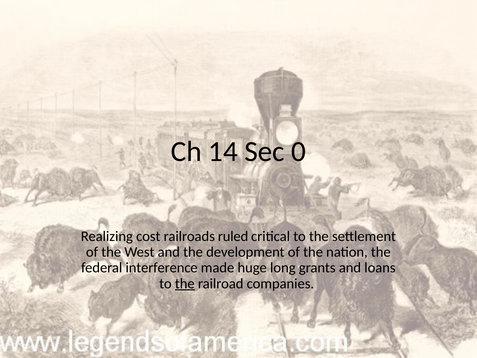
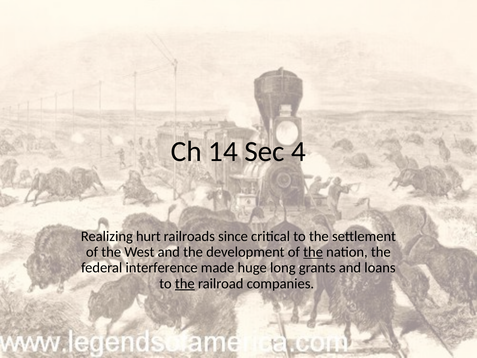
0: 0 -> 4 (299, 152)
cost: cost -> hurt (148, 236)
ruled: ruled -> since (233, 236)
the underline: none -> present (313, 252)
